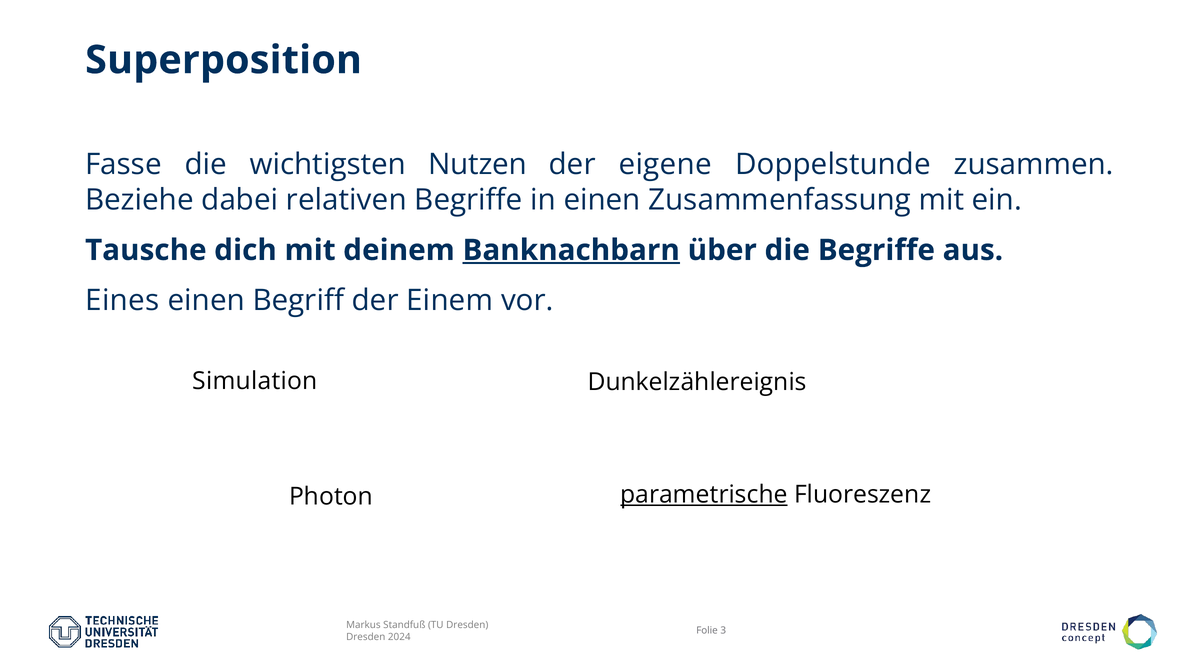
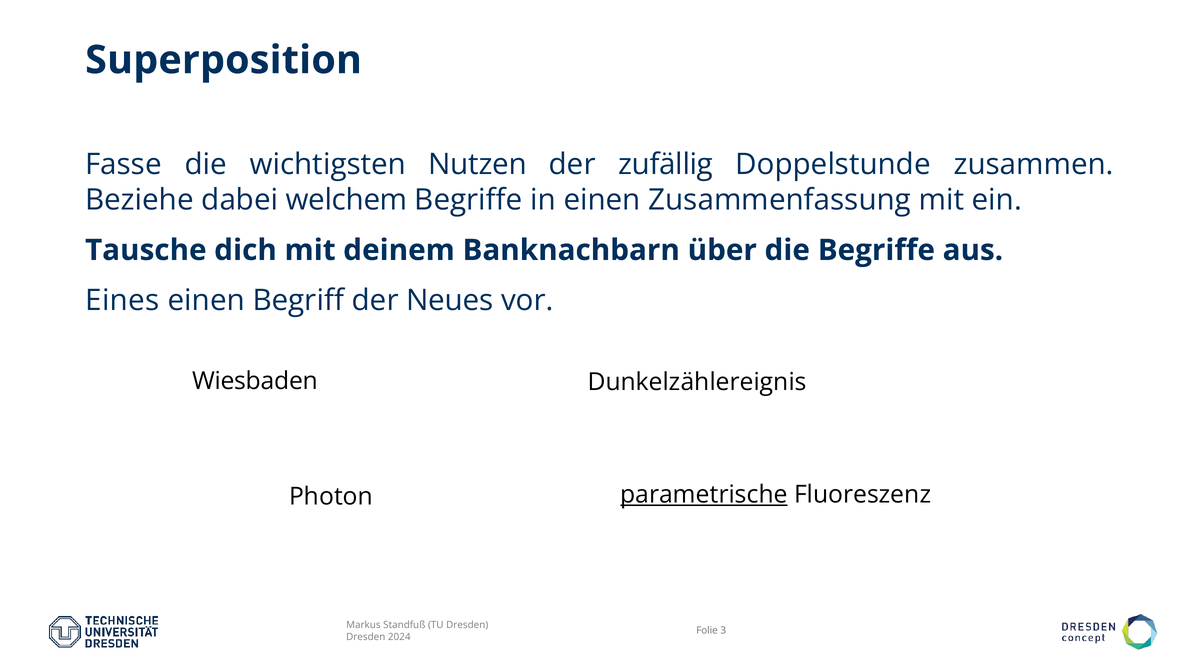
eigene: eigene -> zufällig (666, 164)
relativen: relativen -> welchem (346, 200)
Banknachbarn underline: present -> none (571, 250)
Einem: Einem -> Neues (450, 301)
Simulation: Simulation -> Wiesbaden (255, 381)
